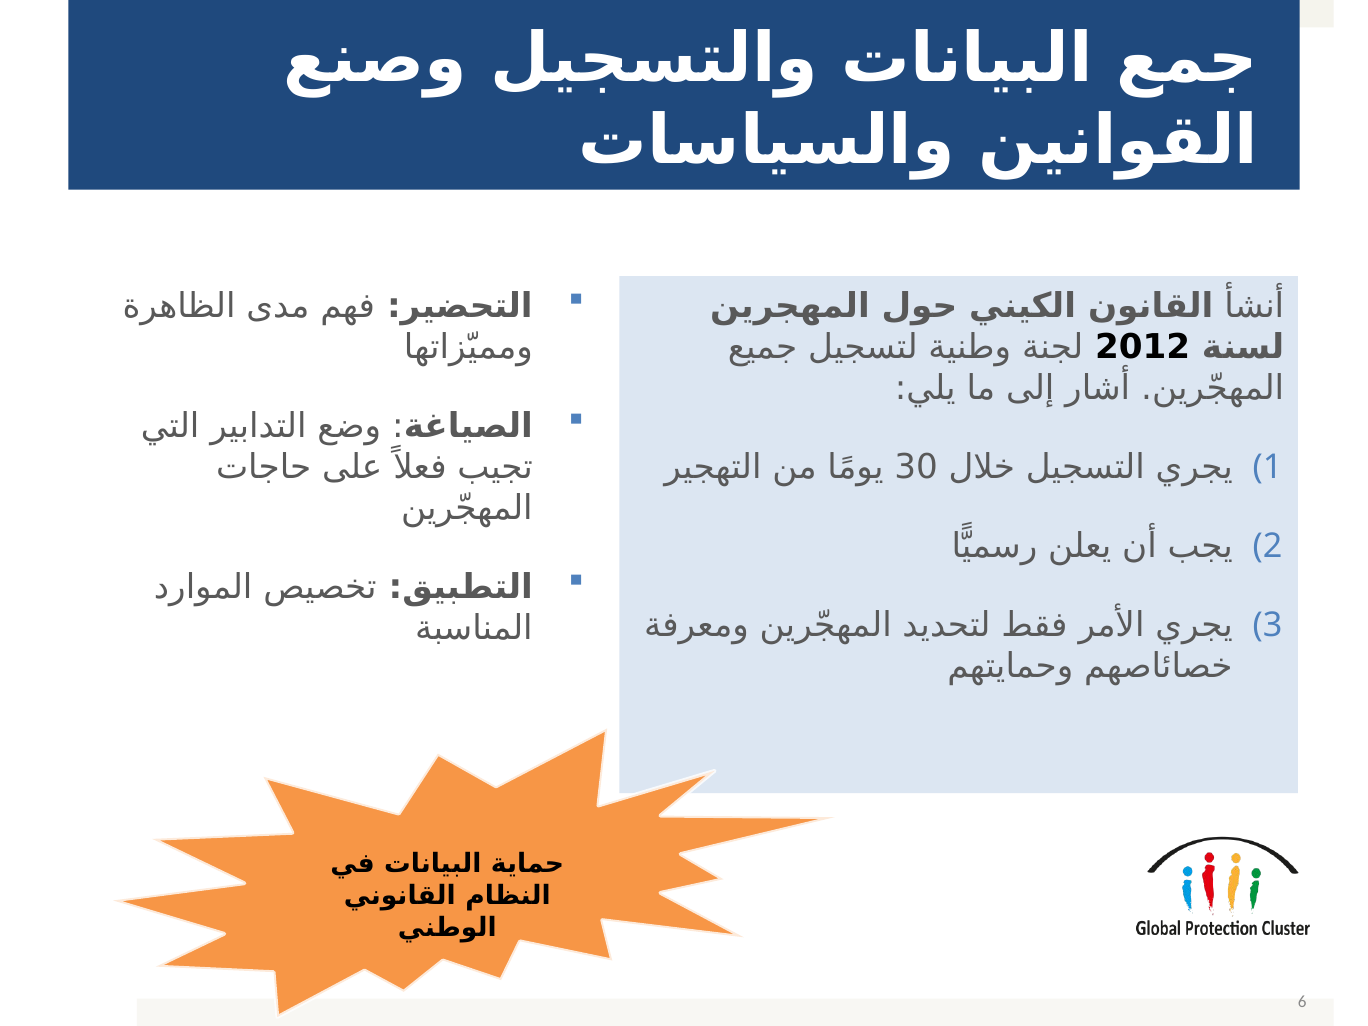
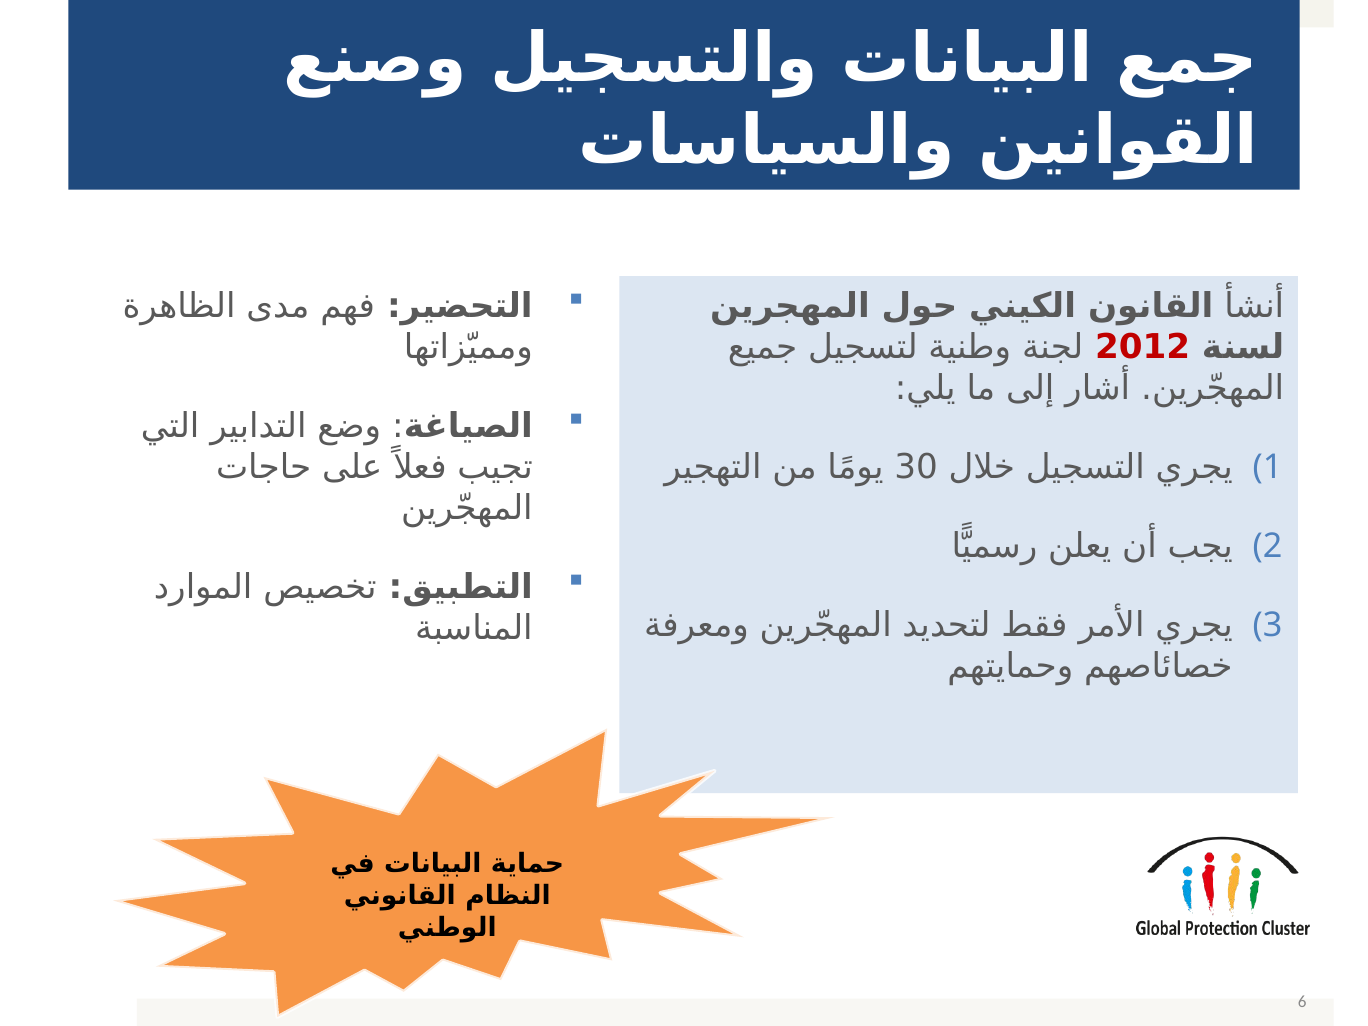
2012 colour: black -> red (1143, 347)
